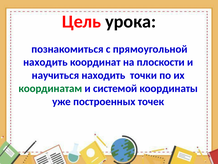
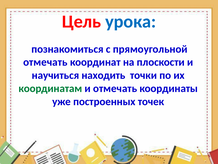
урока colour: black -> blue (131, 21)
находить: находить -> отмечать (45, 62)
и системой: системой -> отмечать (115, 88)
